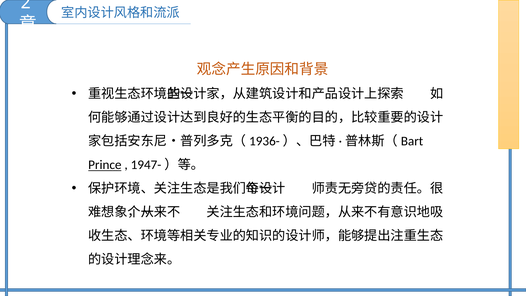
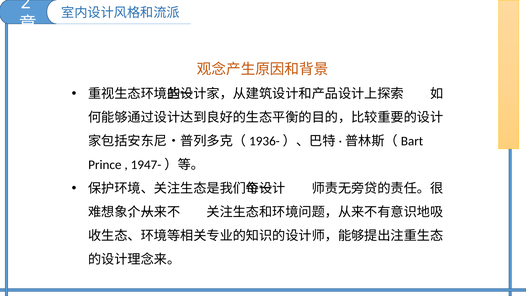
Prince underline: present -> none (105, 165)
